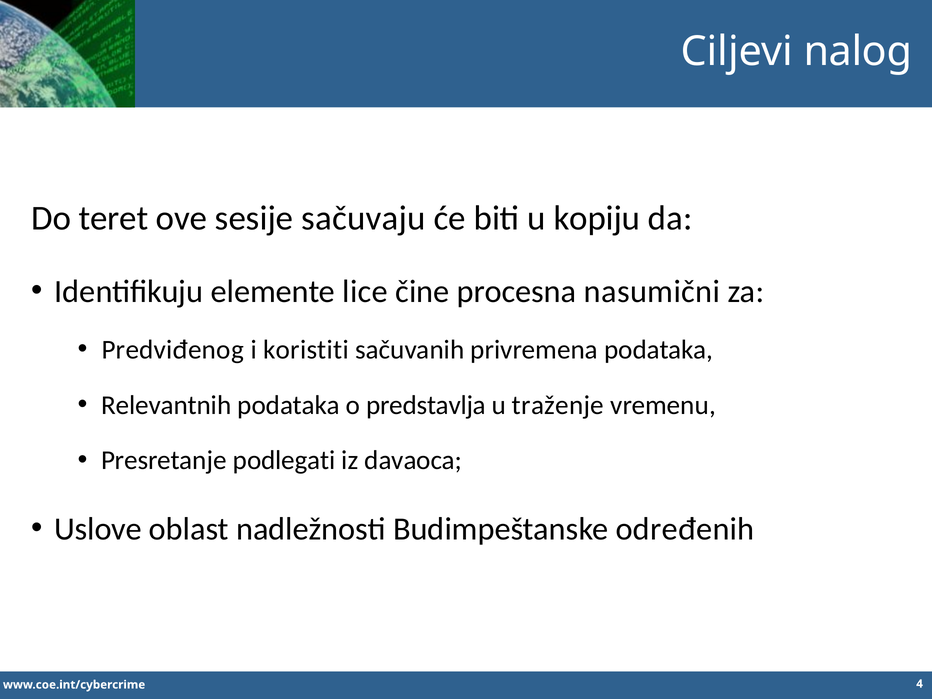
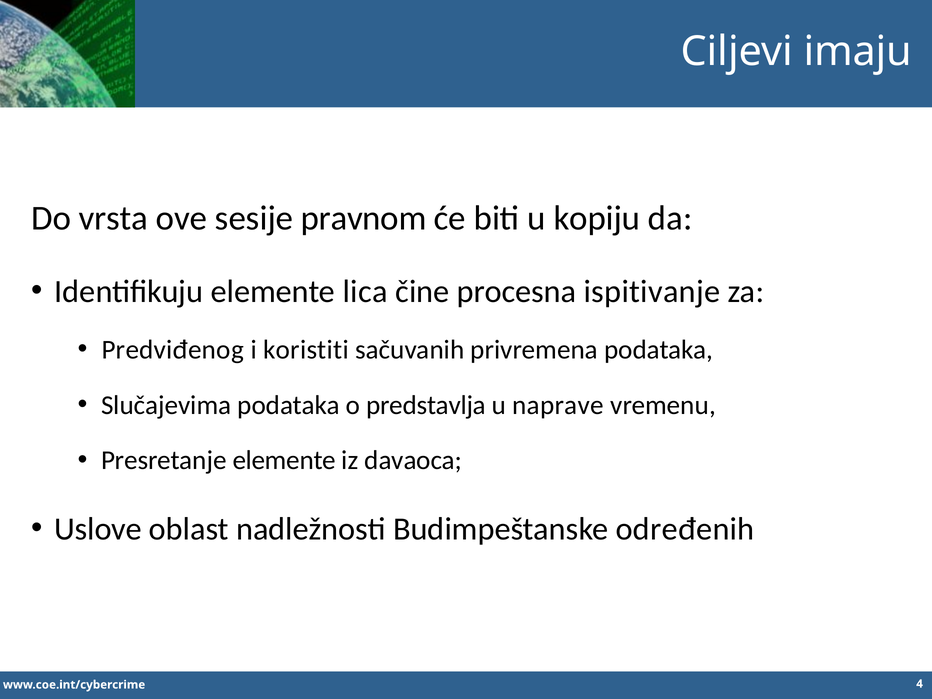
nalog: nalog -> imaju (858, 52)
teret: teret -> vrsta (114, 218)
sačuvaju: sačuvaju -> pravnom (364, 218)
lice: lice -> lica (365, 292)
nasumični: nasumični -> ispitivanje (652, 292)
Relevantnih: Relevantnih -> Slučajevima (166, 405)
traženje: traženje -> naprave (558, 405)
Presretanje podlegati: podlegati -> elemente (284, 460)
